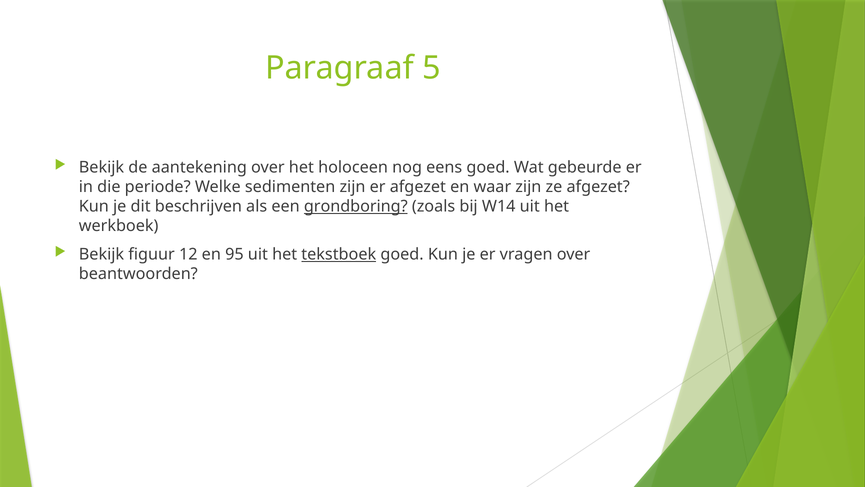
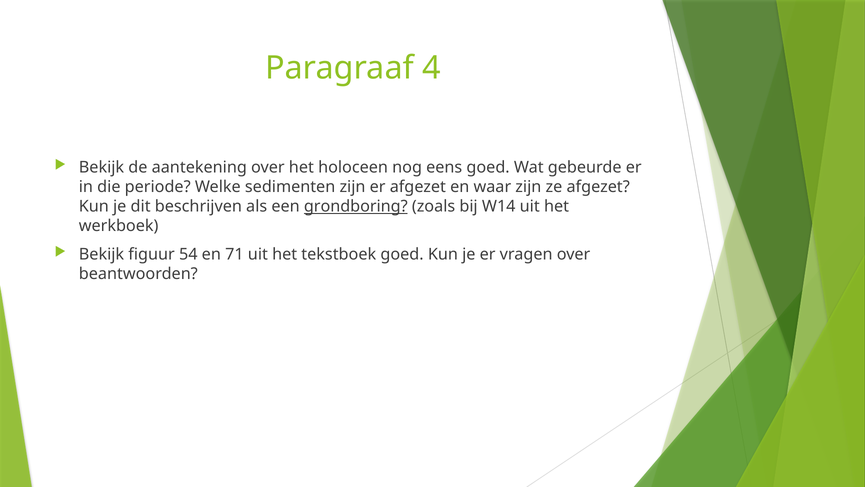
5: 5 -> 4 (432, 68)
12: 12 -> 54 (188, 254)
95: 95 -> 71 (234, 254)
tekstboek underline: present -> none (339, 254)
